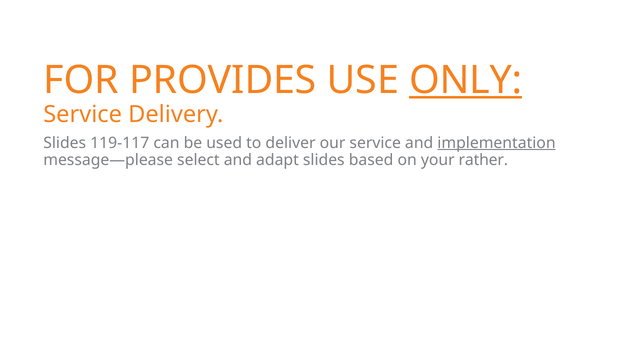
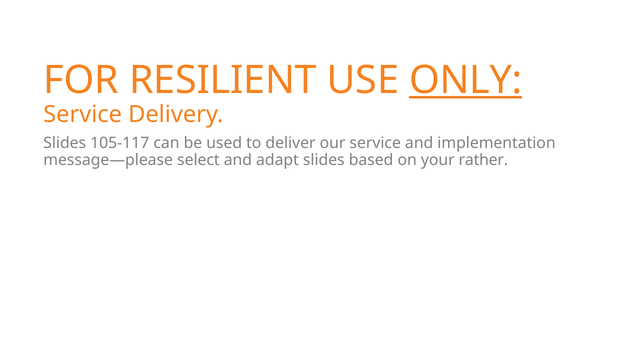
PROVIDES: PROVIDES -> RESILIENT (223, 81)
119-117: 119-117 -> 105-117 (120, 143)
implementation underline: present -> none (496, 143)
